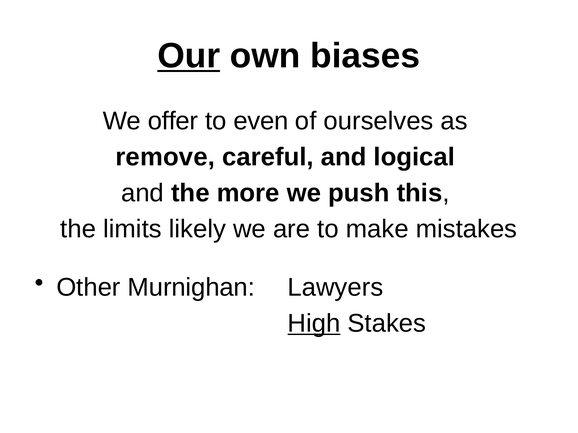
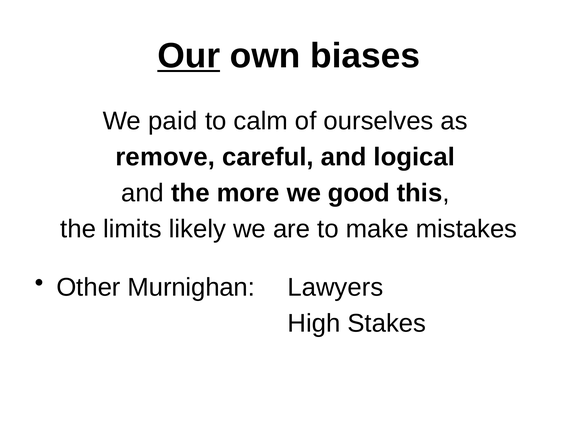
offer: offer -> paid (173, 121)
even: even -> calm (261, 121)
push: push -> good (359, 193)
High underline: present -> none (314, 324)
